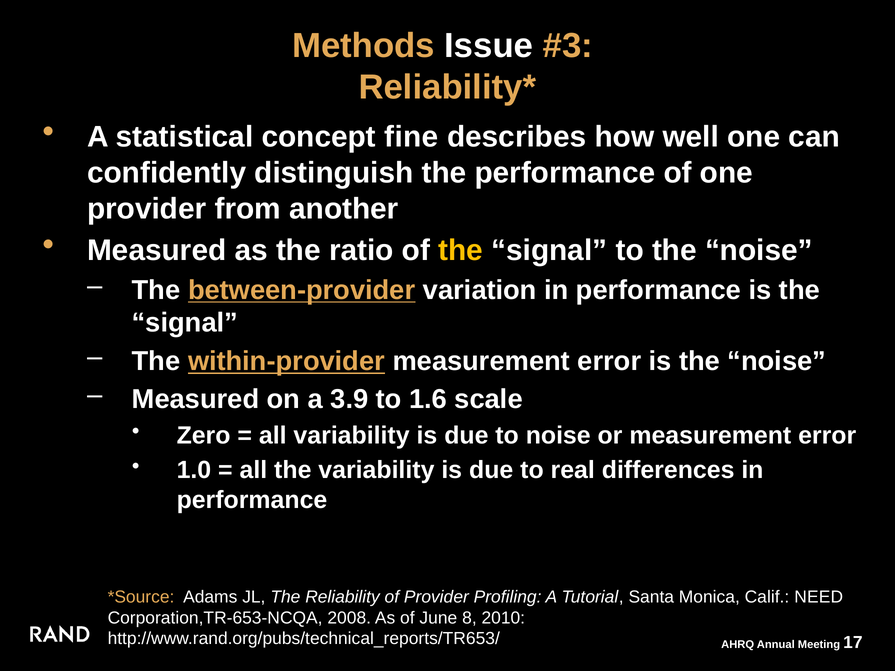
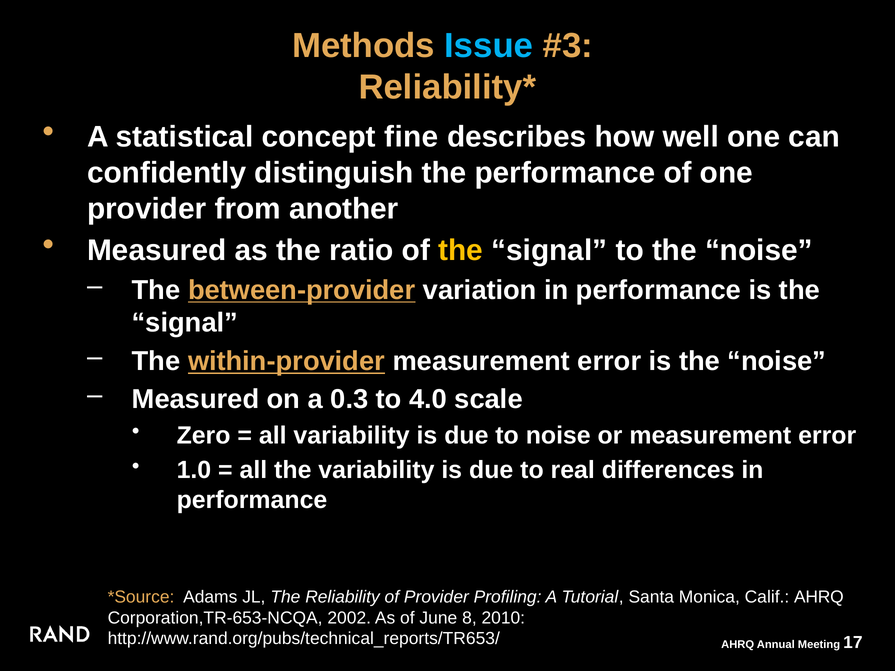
Issue colour: white -> light blue (489, 46)
3.9: 3.9 -> 0.3 (349, 399)
1.6: 1.6 -> 4.0 (428, 399)
Calif NEED: NEED -> AHRQ (819, 597)
2008: 2008 -> 2002 (349, 618)
